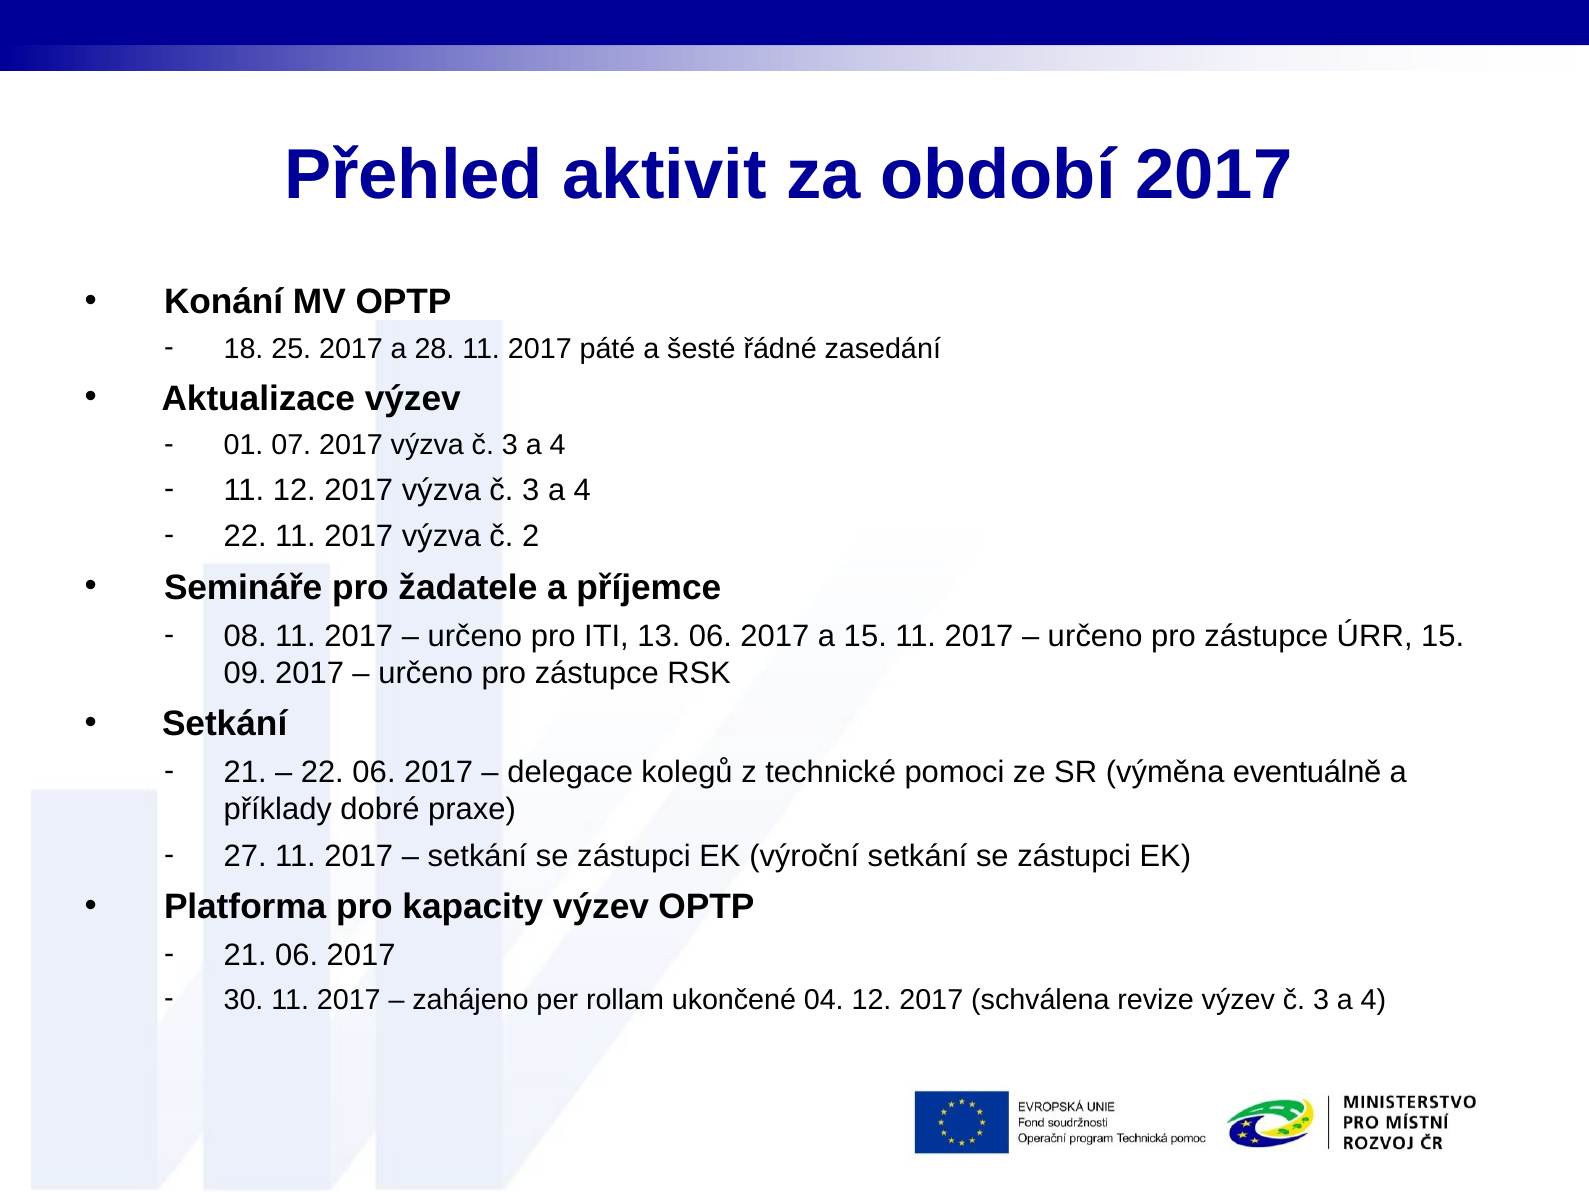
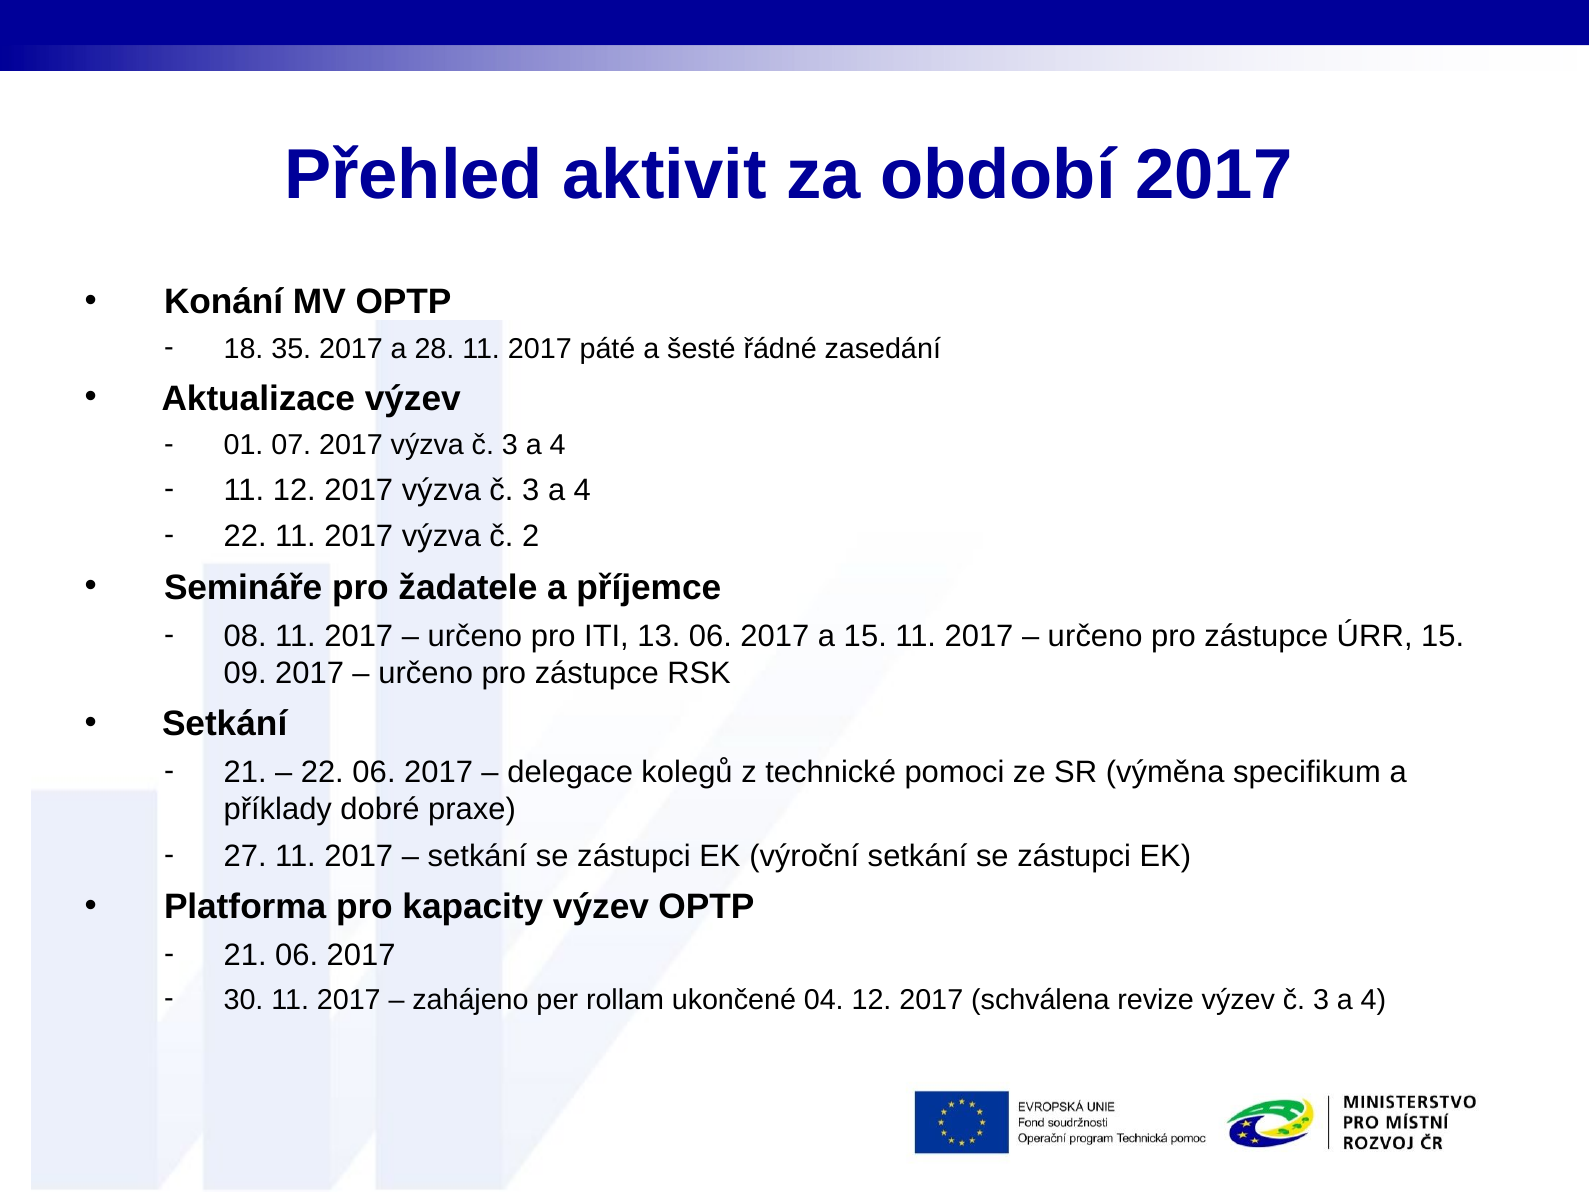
25: 25 -> 35 (291, 349)
eventuálně: eventuálně -> specifikum (1307, 772)
